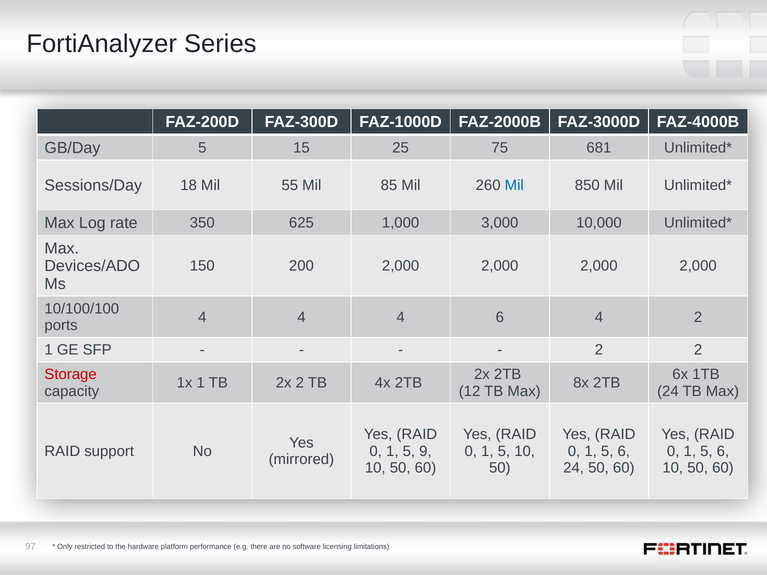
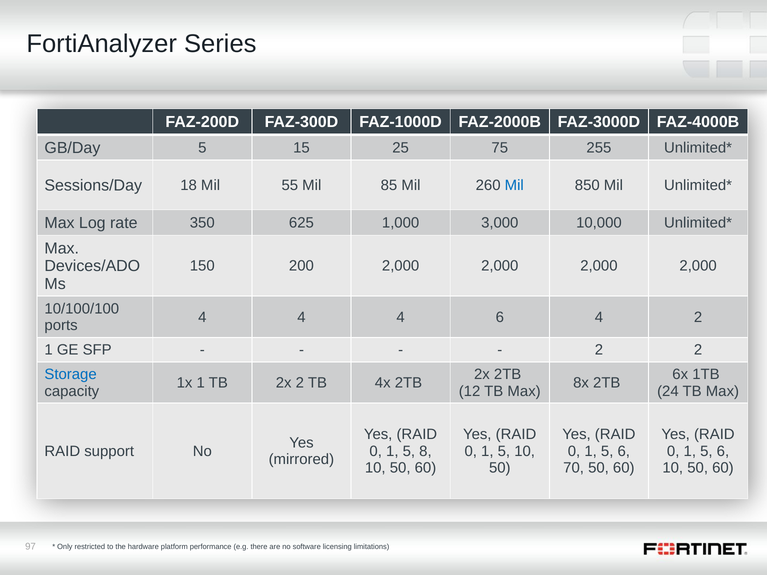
681: 681 -> 255 (599, 148)
Storage colour: red -> blue (71, 375)
9: 9 -> 8 (425, 451)
24: 24 -> 70 (574, 468)
